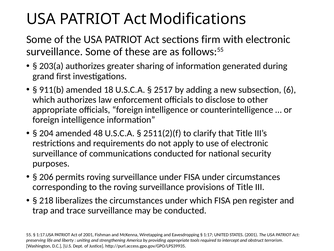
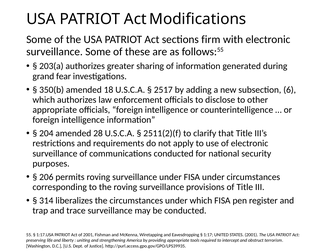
first: first -> fear (64, 76)
911(b: 911(b -> 350(b (52, 90)
48: 48 -> 28 (98, 133)
218: 218 -> 314 (46, 200)
